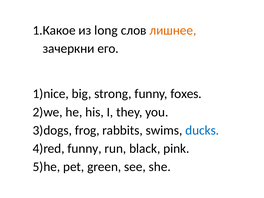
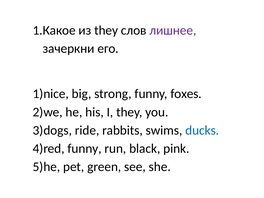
из long: long -> they (106, 30)
лишнее colour: orange -> purple (173, 30)
frog: frog -> ride (87, 130)
